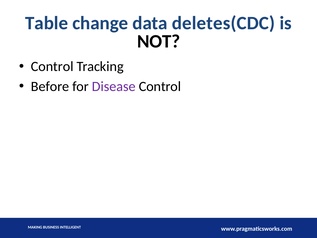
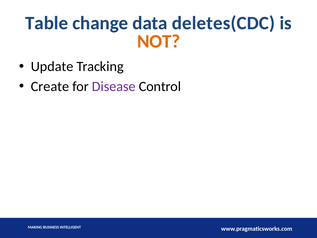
NOT colour: black -> orange (159, 41)
Control: Control -> Update (52, 67)
Before: Before -> Create (50, 86)
